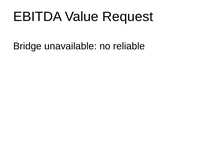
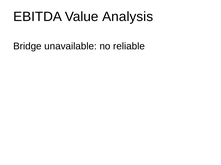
Request: Request -> Analysis (128, 17)
